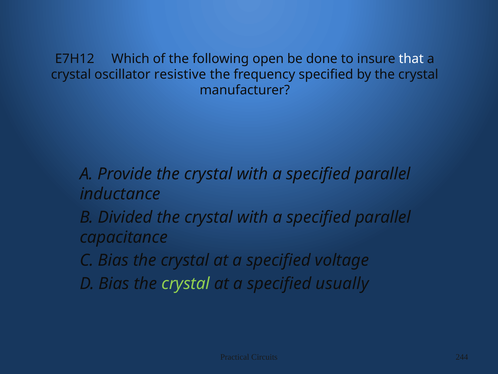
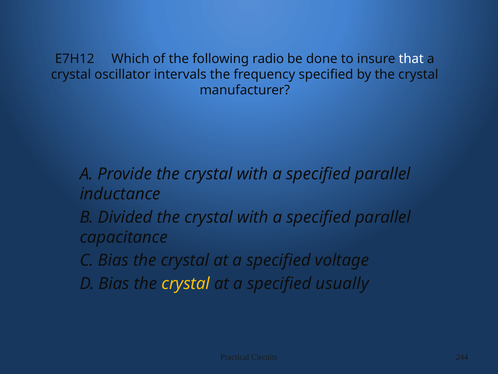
open: open -> radio (268, 59)
resistive: resistive -> intervals (180, 74)
crystal colour: light green -> yellow (186, 283)
